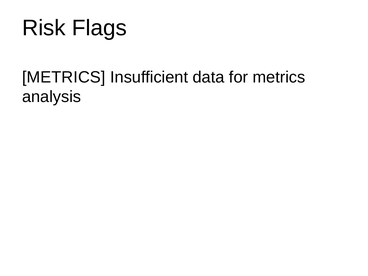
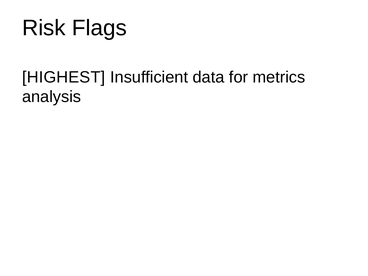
METRICS: METRICS -> HIGHEST (64, 77)
